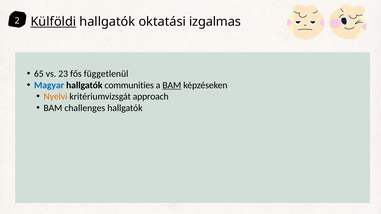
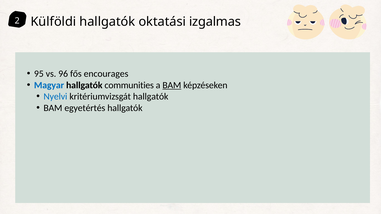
Külföldi underline: present -> none (53, 22)
65: 65 -> 95 (39, 74)
23: 23 -> 96 (63, 74)
függetlenül: függetlenül -> encourages (106, 74)
Nyelvi colour: orange -> blue (55, 97)
kritériumvizsgát approach: approach -> hallgatók (151, 97)
challenges: challenges -> egyetértés (85, 108)
